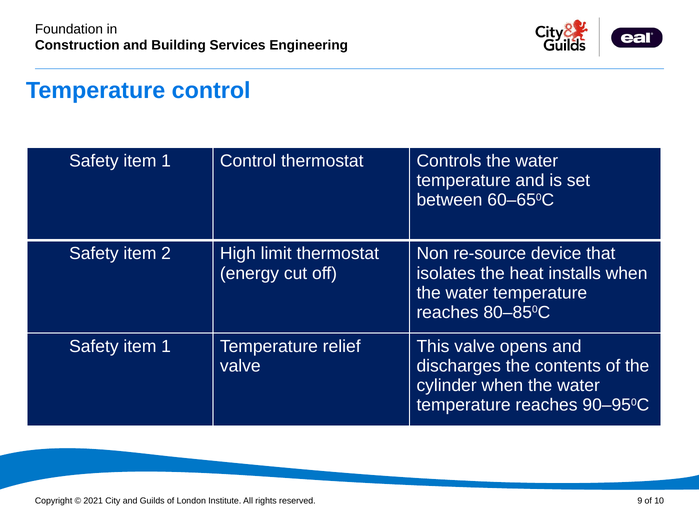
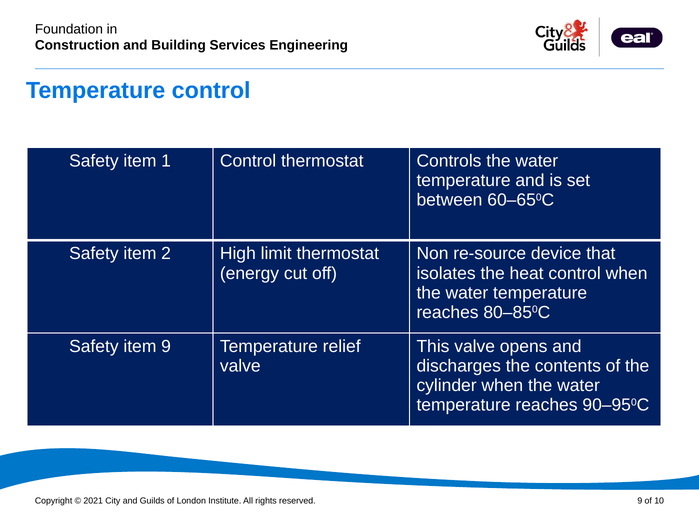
heat installs: installs -> control (575, 273)
1: 1 -> 9 (166, 347)
